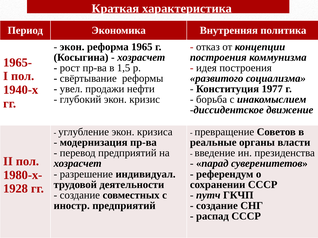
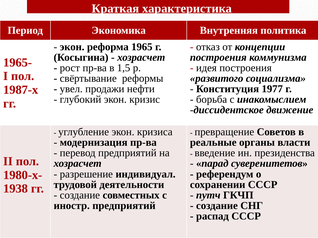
1940-х: 1940-х -> 1987-х (21, 90)
1928: 1928 -> 1938 (16, 189)
